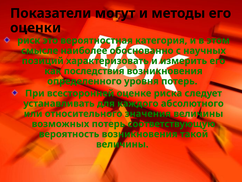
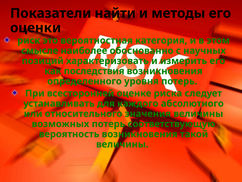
могут: могут -> найти (115, 13)
